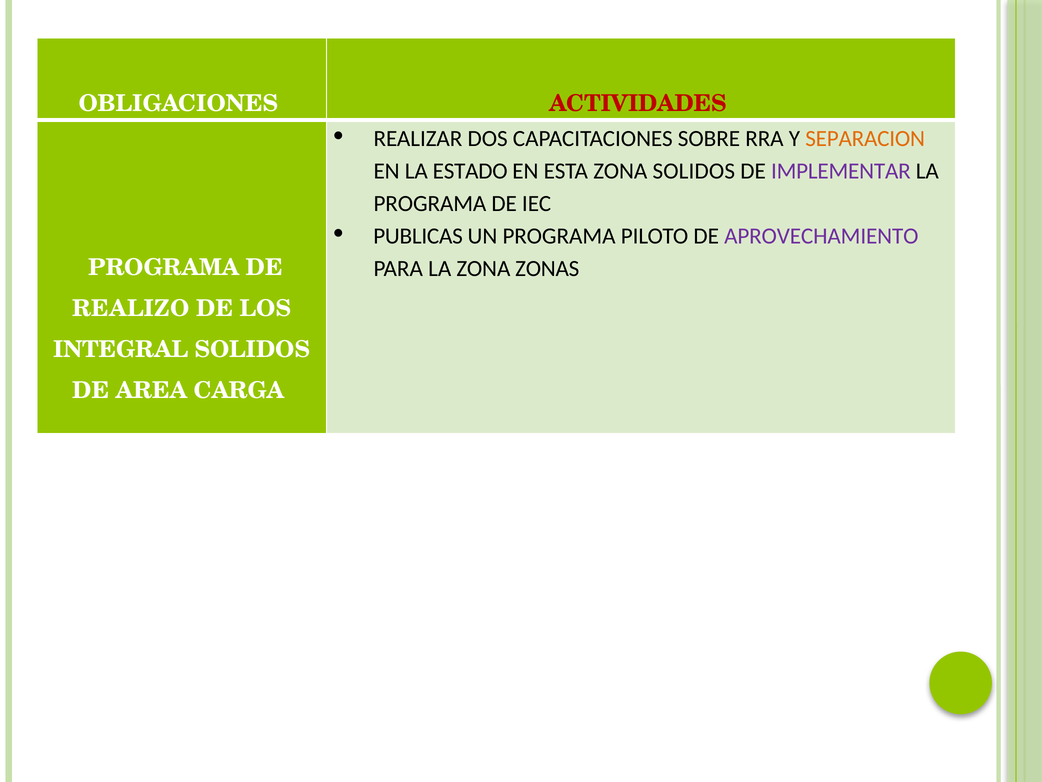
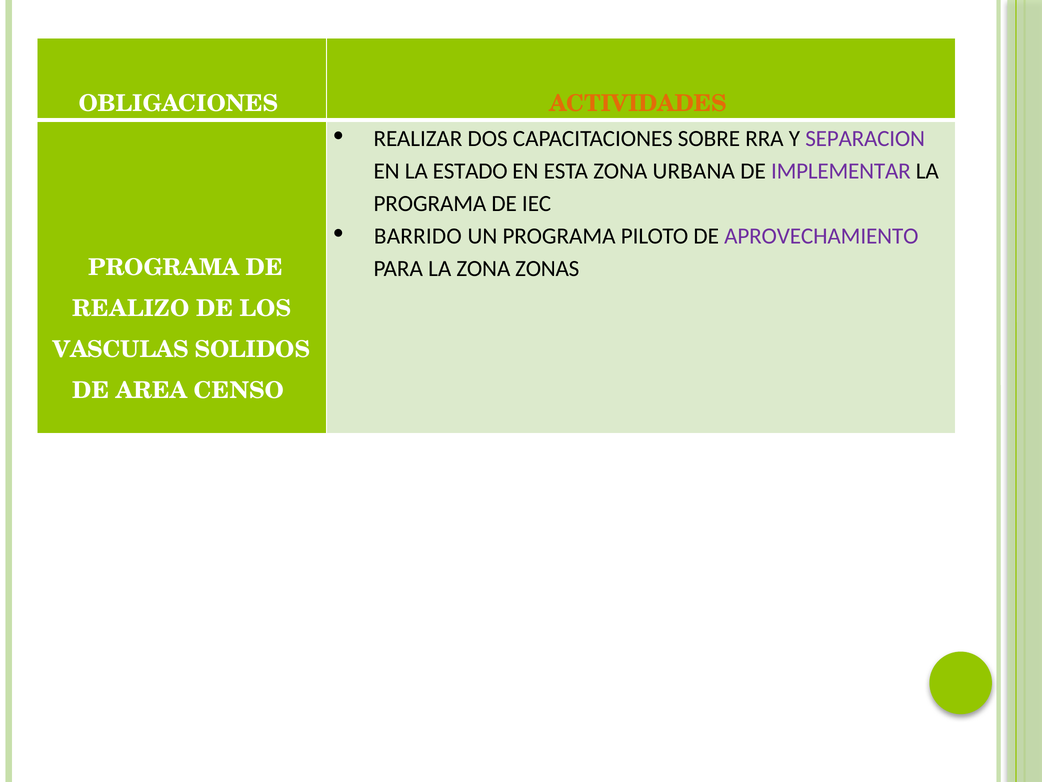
ACTIVIDADES colour: red -> orange (638, 104)
SEPARACION colour: orange -> purple (865, 138)
ZONA SOLIDOS: SOLIDOS -> URBANA (694, 171)
PUBLICAS: PUBLICAS -> BARRIDO (418, 236)
INTEGRAL: INTEGRAL -> VASCULAS (121, 349)
CARGA: CARGA -> CENSO (239, 390)
